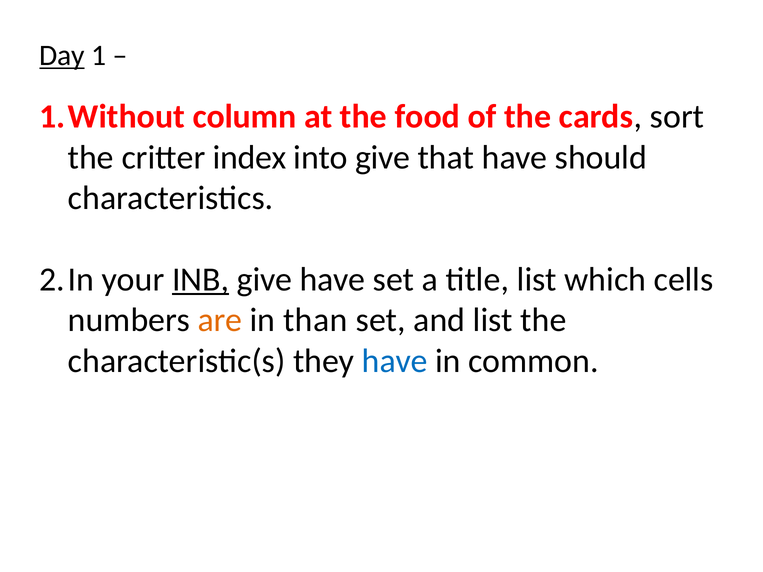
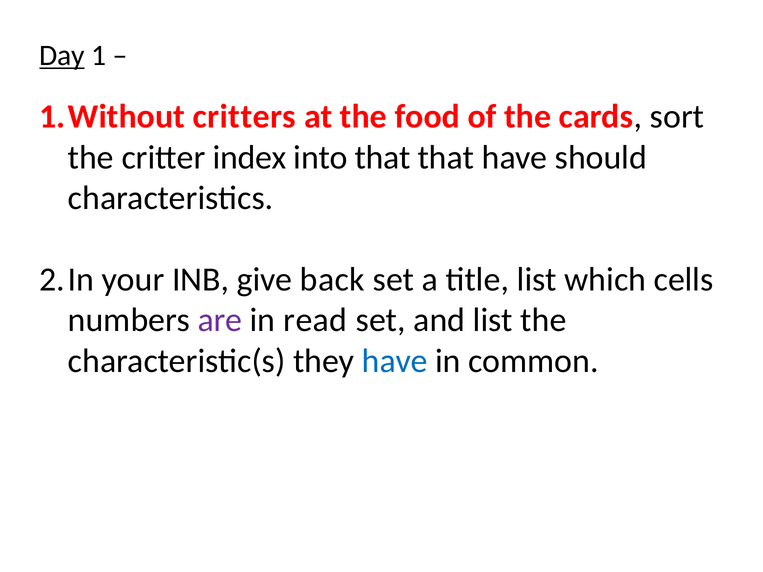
column: column -> critters (244, 117)
into give: give -> that (383, 157)
INB underline: present -> none (201, 280)
give have: have -> back (332, 280)
are colour: orange -> purple (220, 320)
than: than -> read (315, 320)
